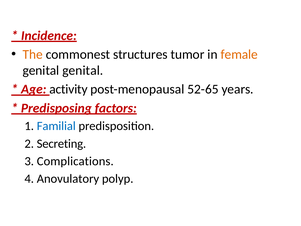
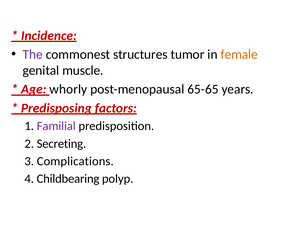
The colour: orange -> purple (33, 54)
genital genital: genital -> muscle (83, 70)
activity: activity -> whorly (68, 89)
52-65: 52-65 -> 65-65 (203, 89)
Familial colour: blue -> purple (56, 126)
Anovulatory: Anovulatory -> Childbearing (68, 179)
